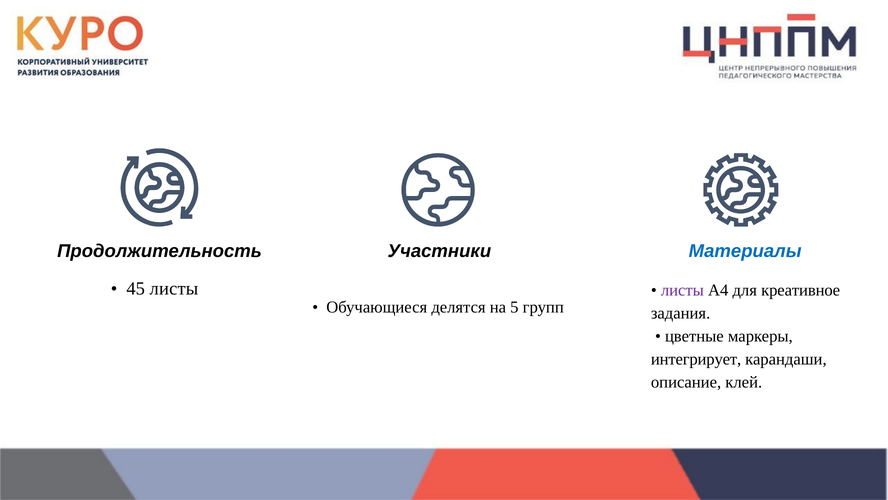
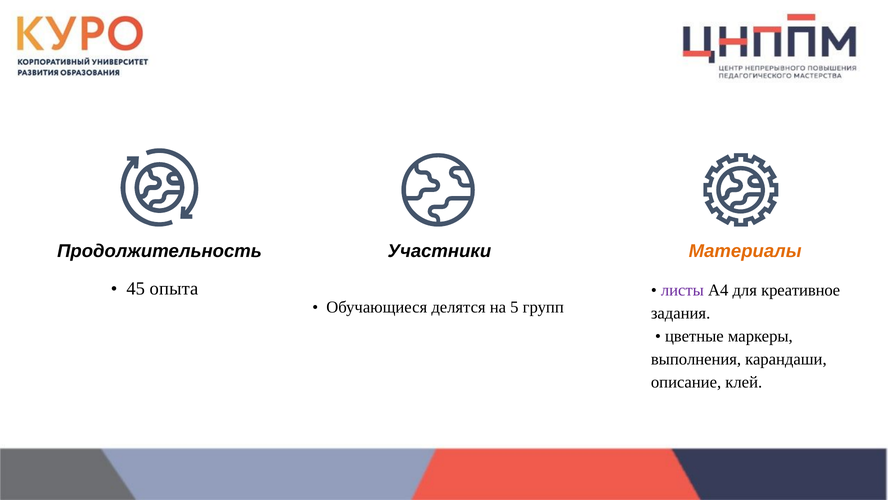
Материалы colour: blue -> orange (745, 251)
45 листы: листы -> опыта (174, 288)
интегрирует: интегрирует -> выполнения (696, 359)
